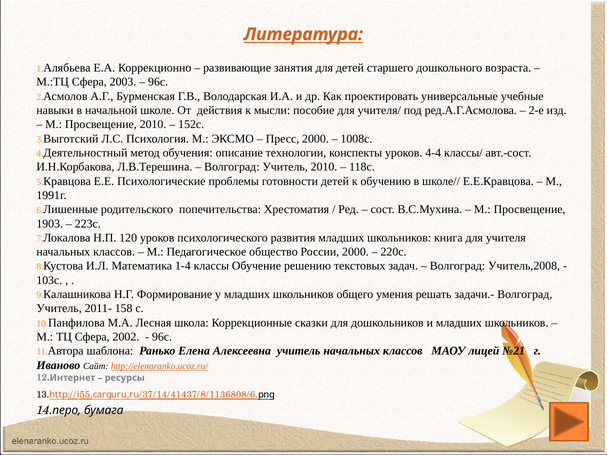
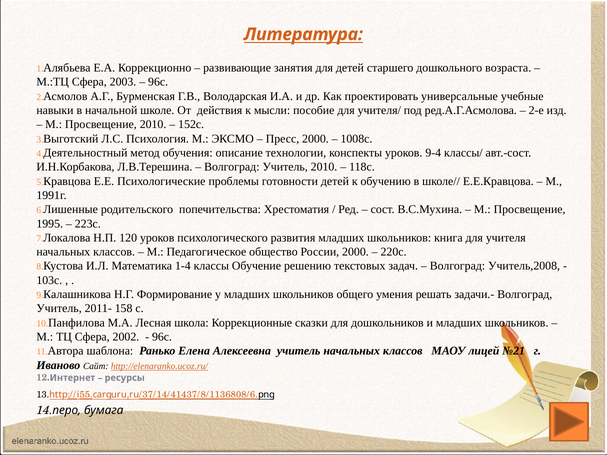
4-4: 4-4 -> 9-4 (433, 153)
1903: 1903 -> 1995 (50, 224)
